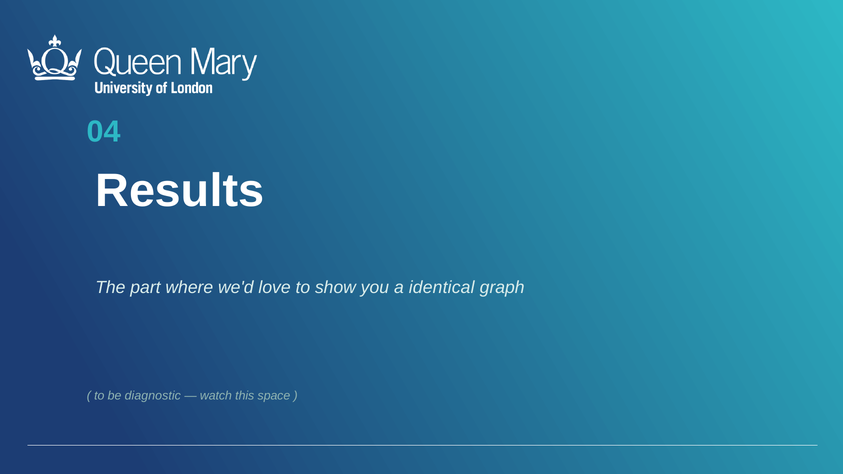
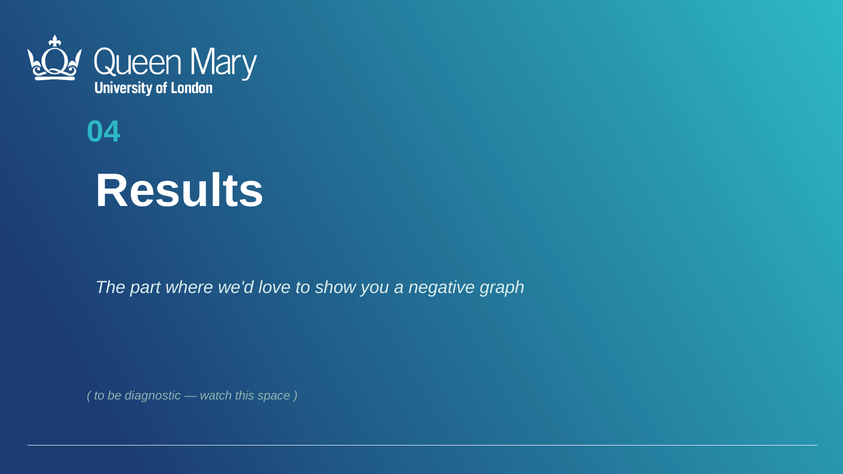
identical: identical -> negative (442, 288)
